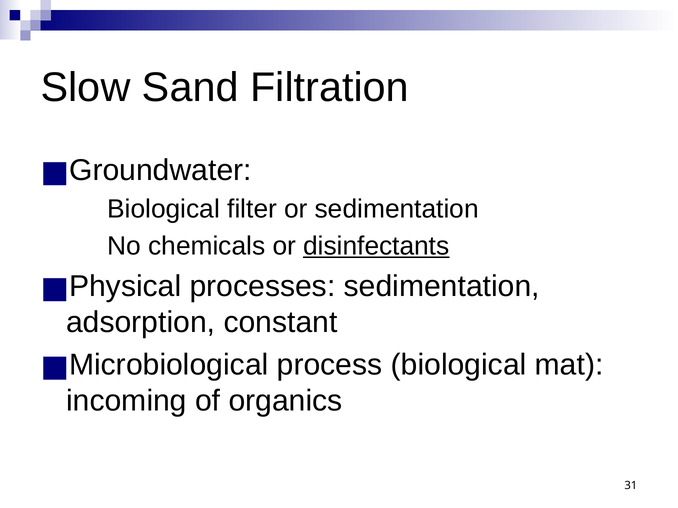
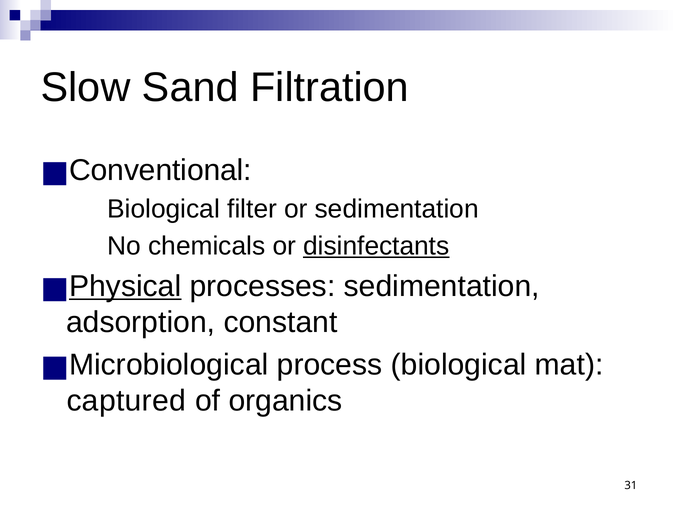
Groundwater: Groundwater -> Conventional (160, 170)
Physical underline: none -> present (125, 287)
incoming: incoming -> captured (126, 401)
